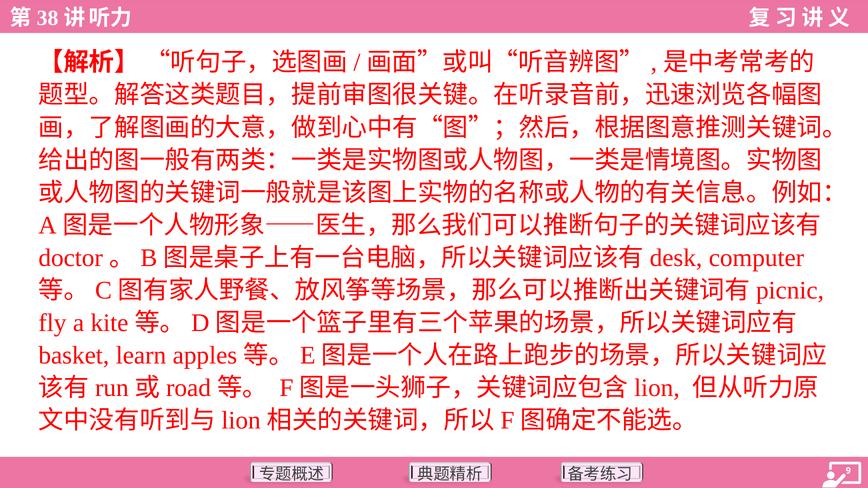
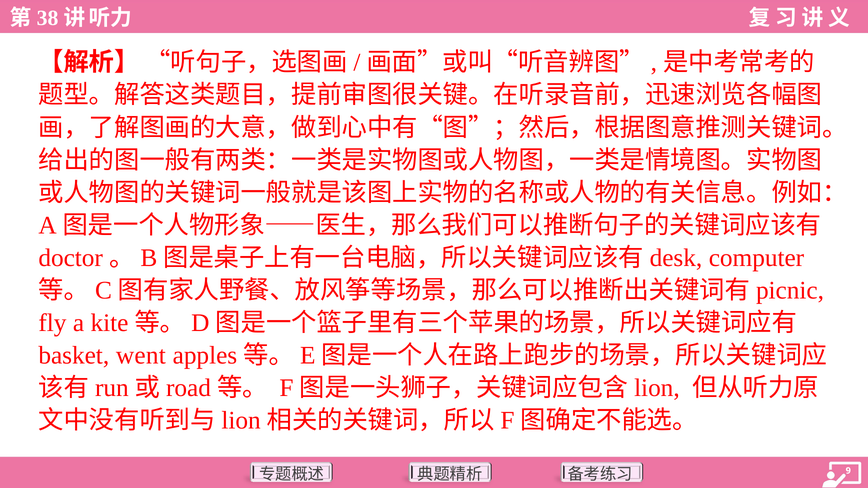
learn: learn -> went (141, 356)
